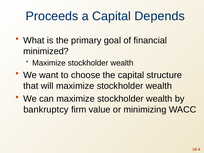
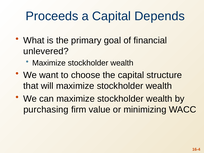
minimized: minimized -> unlevered (46, 51)
bankruptcy: bankruptcy -> purchasing (46, 110)
